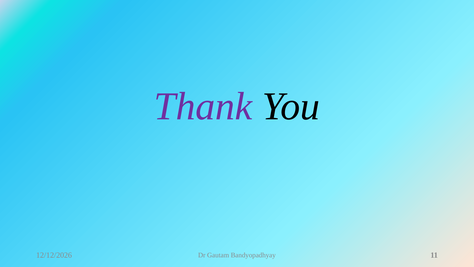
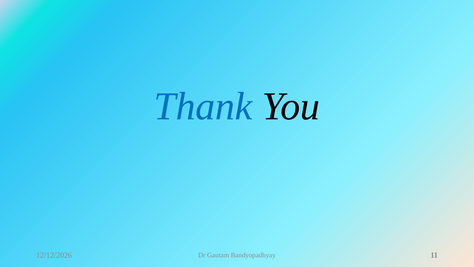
Thank colour: purple -> blue (203, 106)
